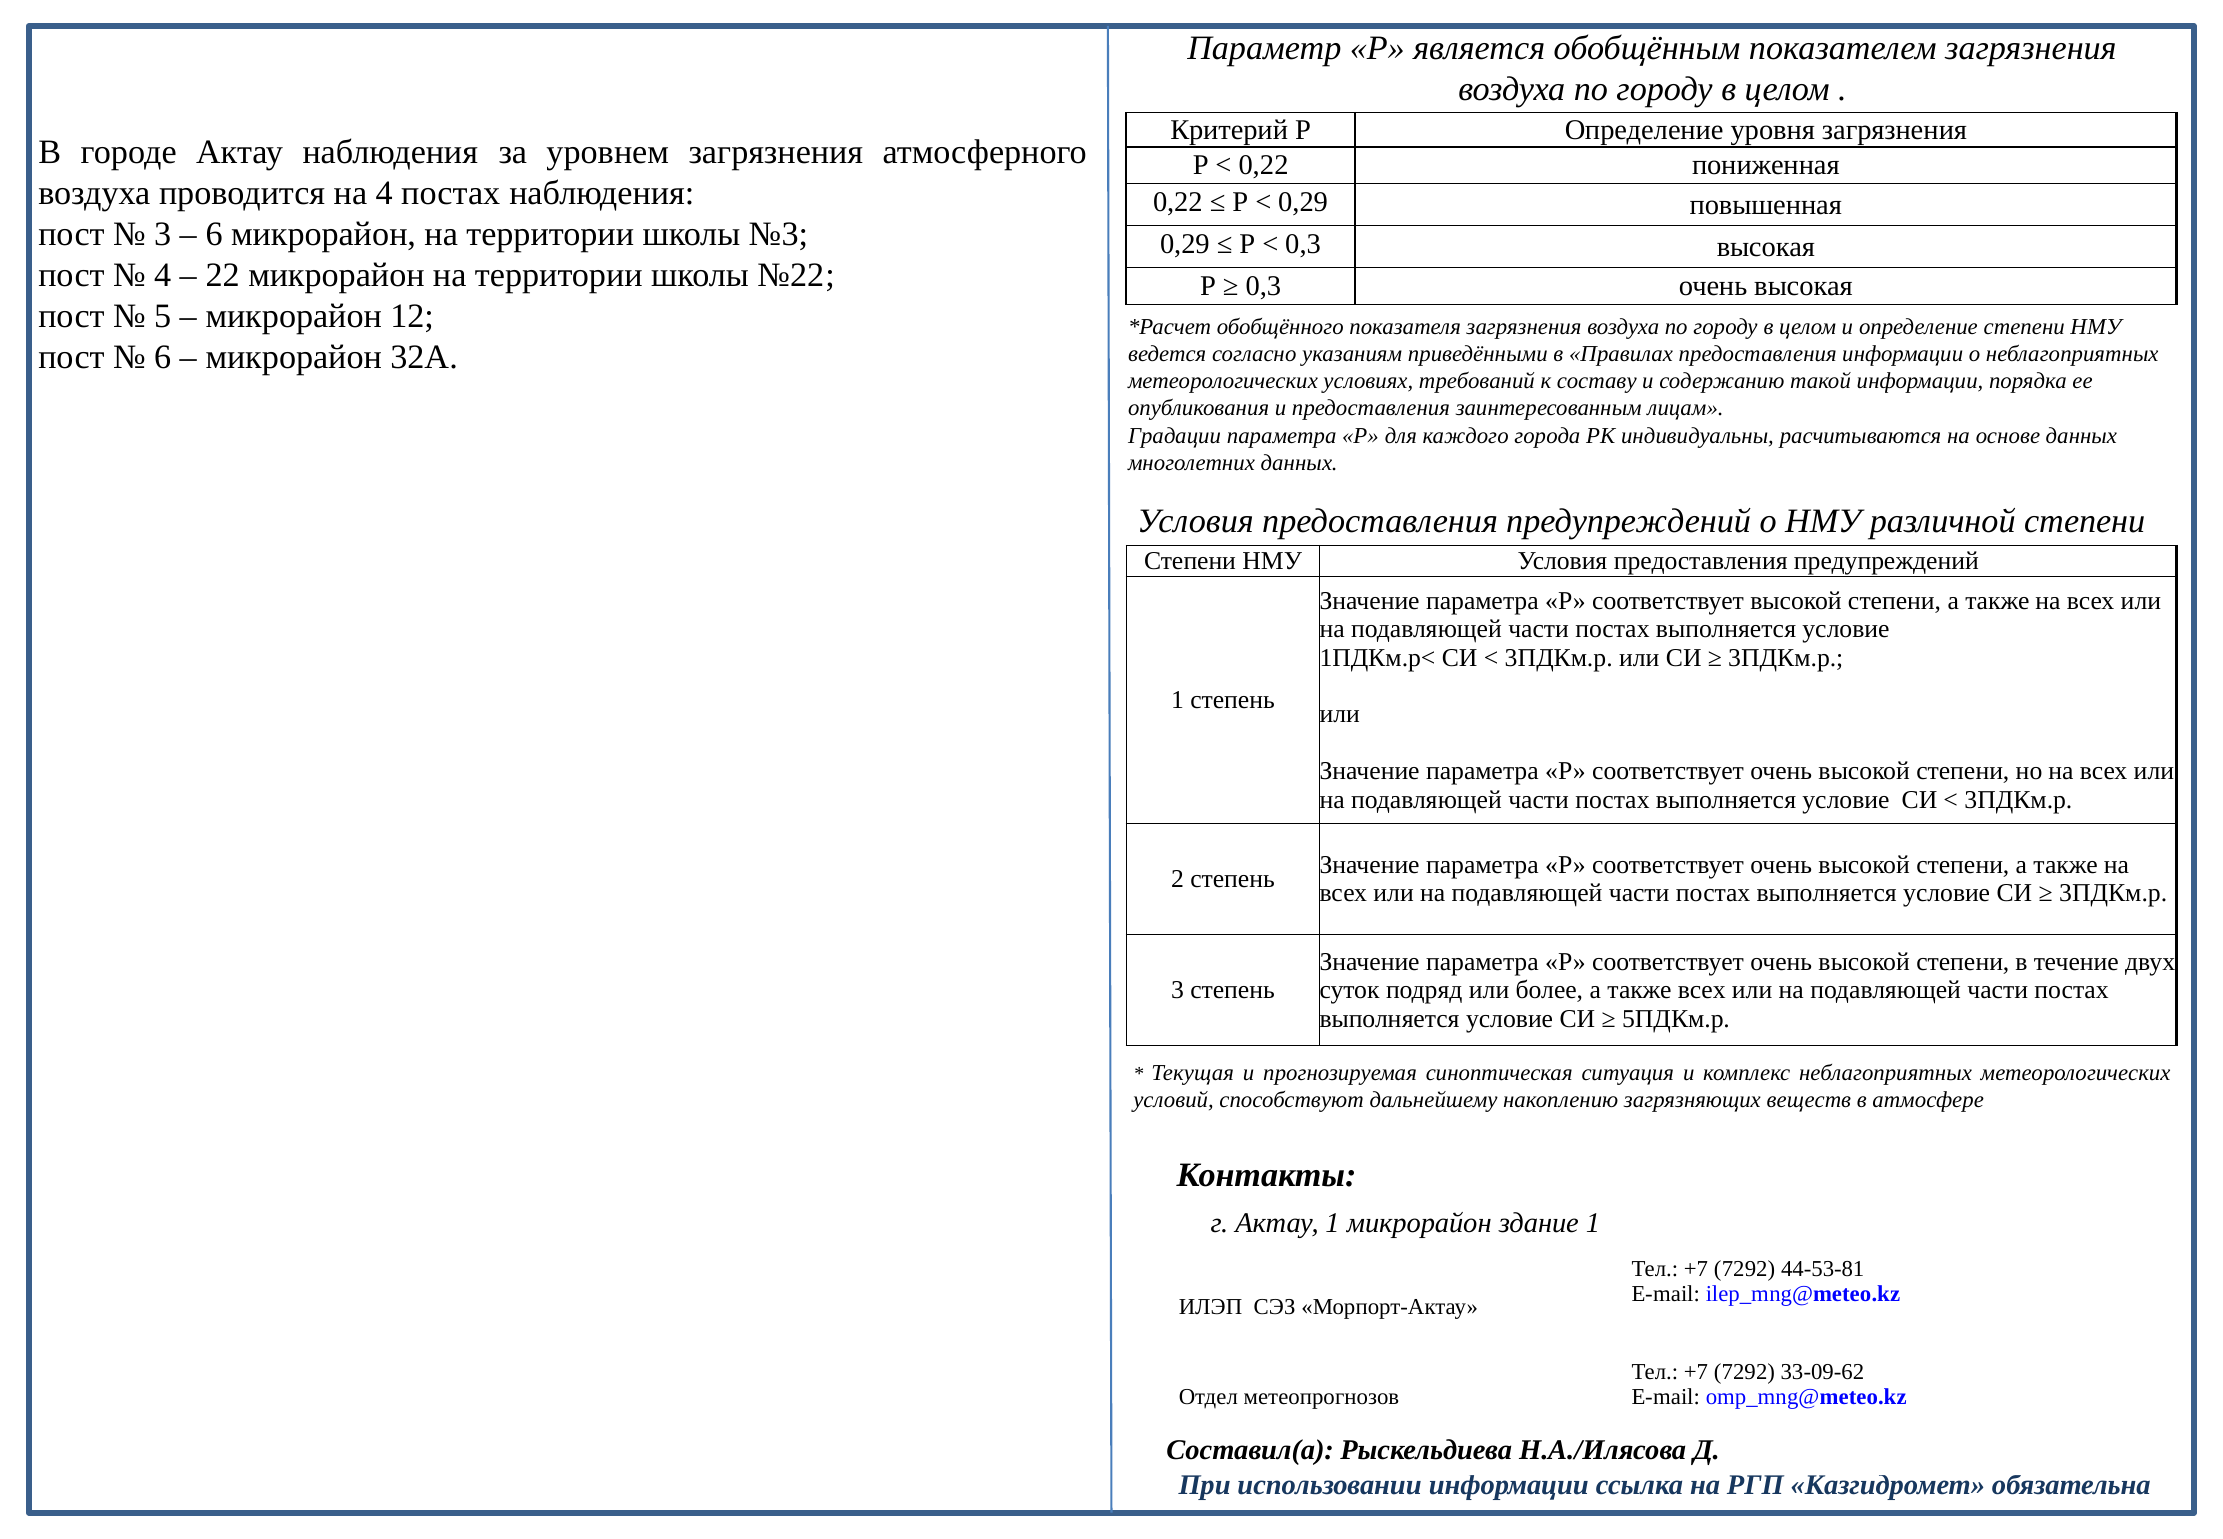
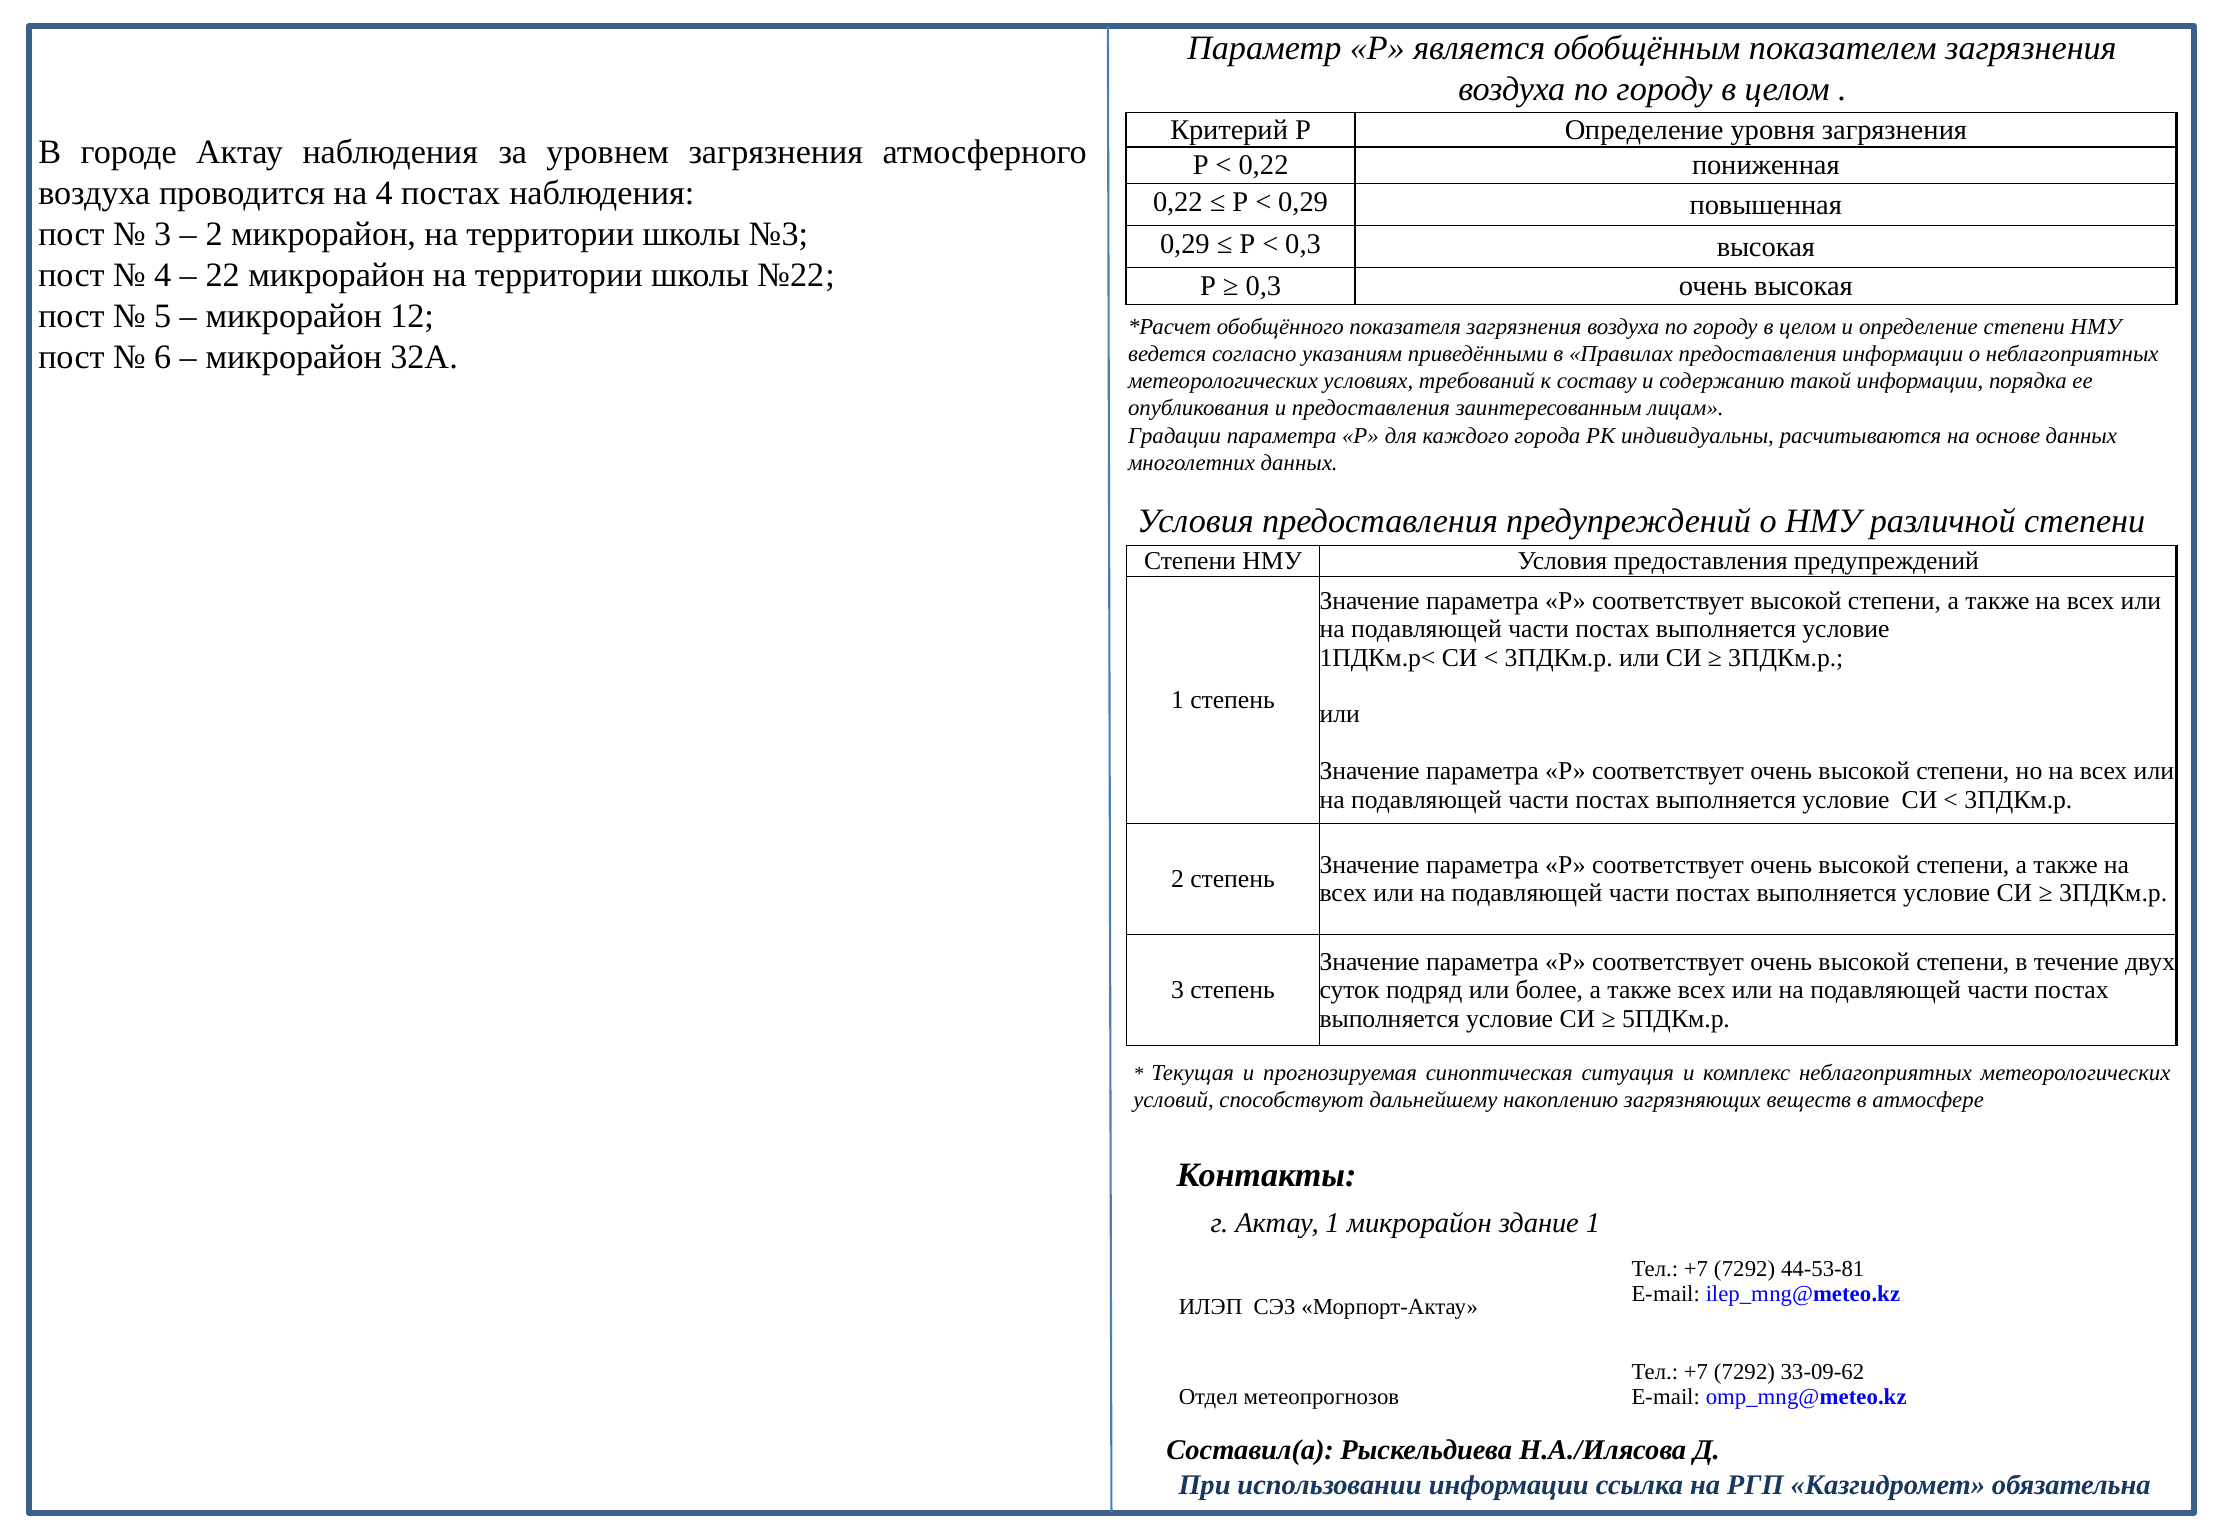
6: 6 -> 2 (214, 234)
